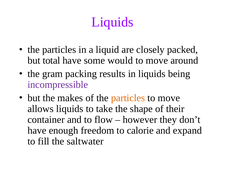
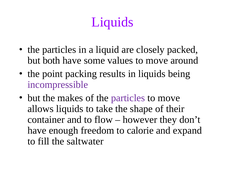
total: total -> both (51, 60)
would: would -> values (120, 60)
gram: gram -> point (52, 74)
particles colour: orange -> purple (128, 98)
